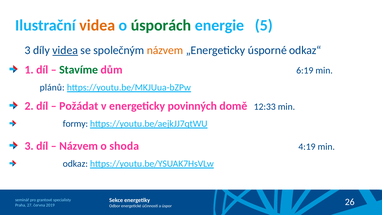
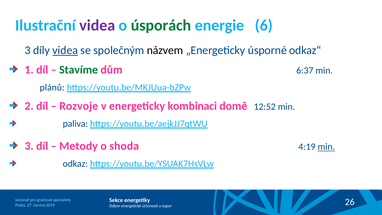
videa colour: orange -> purple (97, 25)
5: 5 -> 6 (264, 25)
názvem colour: orange -> black (165, 50)
6:19: 6:19 -> 6:37 (305, 70)
Požádat: Požádat -> Rozvoje (79, 106)
povinných: povinných -> kombinaci (192, 106)
12:33: 12:33 -> 12:52 (265, 107)
formy: formy -> paliva (75, 124)
Názvem: Názvem -> Metody (78, 146)
min underline: none -> present (326, 147)
